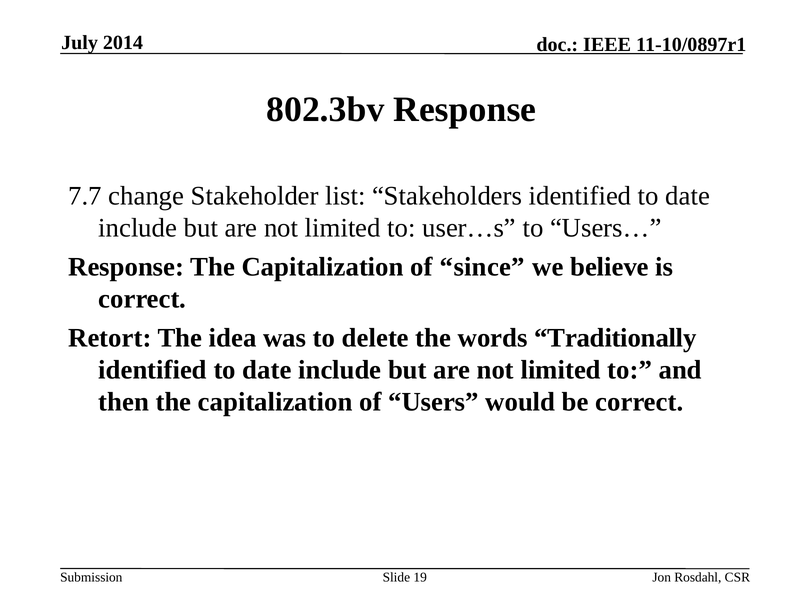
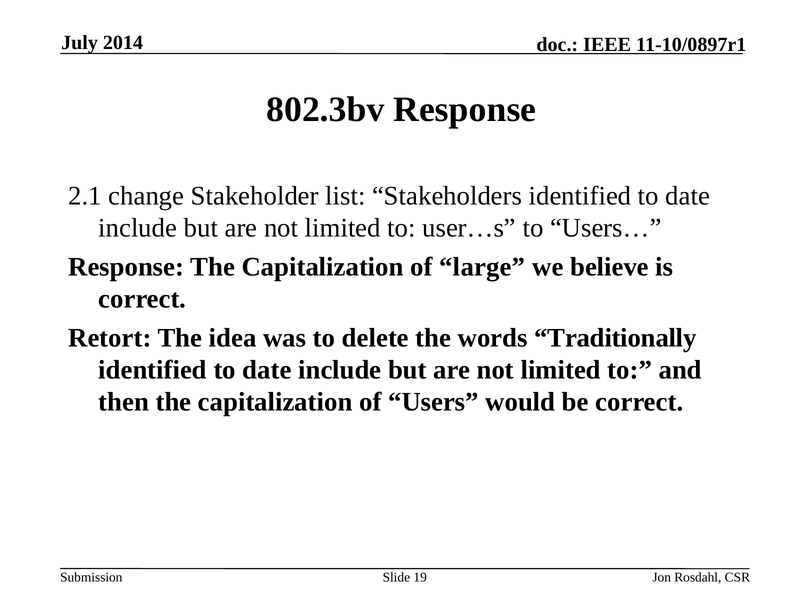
7.7: 7.7 -> 2.1 (85, 196)
since: since -> large (482, 267)
